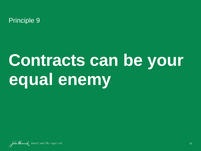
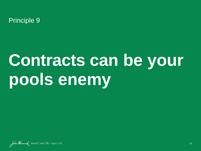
equal: equal -> pools (31, 79)
